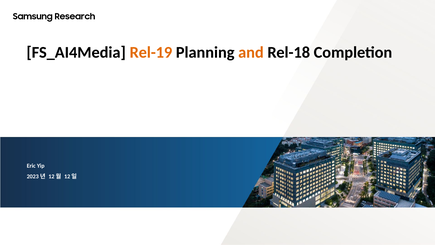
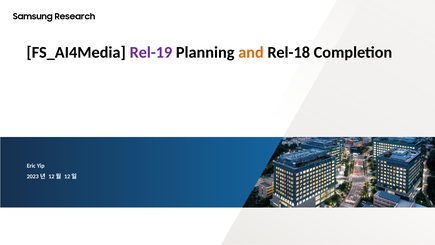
Rel-19 colour: orange -> purple (151, 52)
